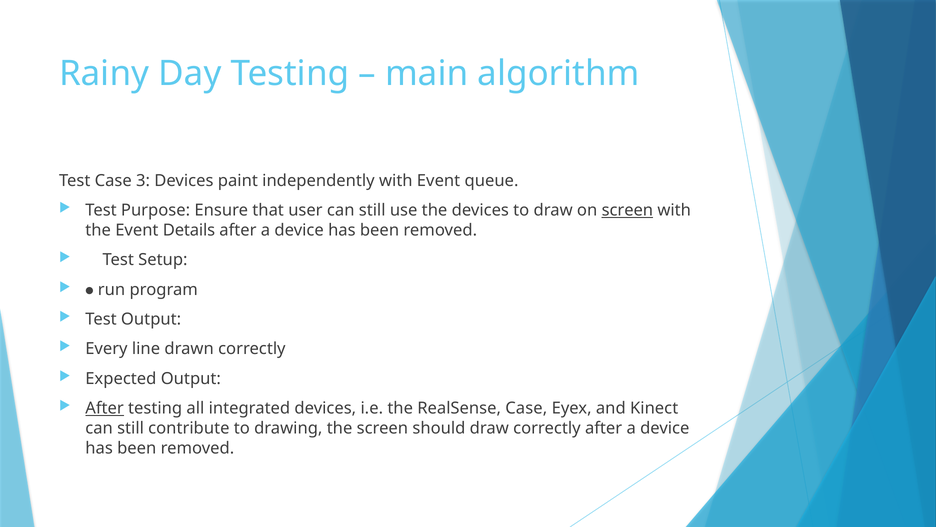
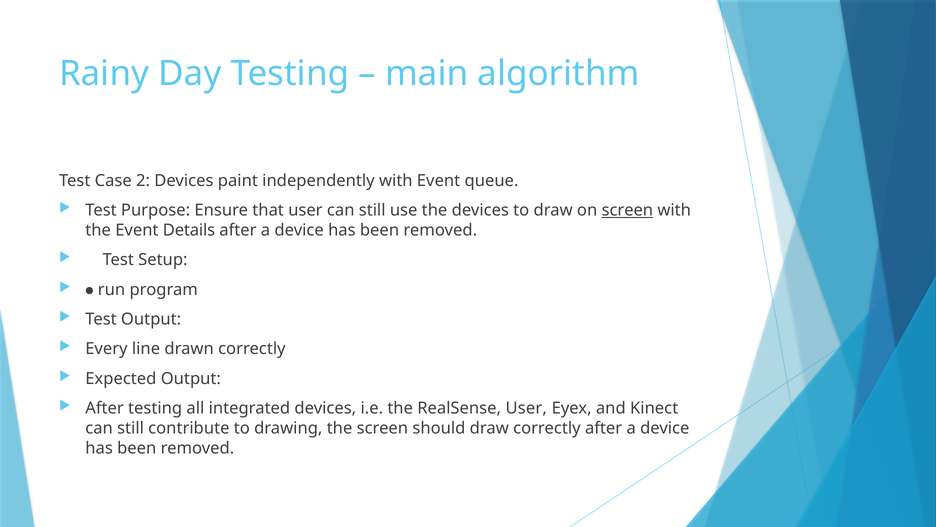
3: 3 -> 2 (143, 181)
After underline: present -> none (105, 408)
RealSense Case: Case -> User (526, 408)
